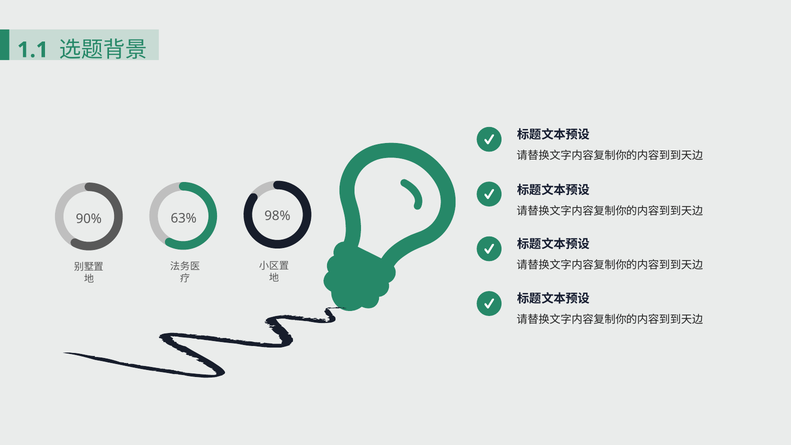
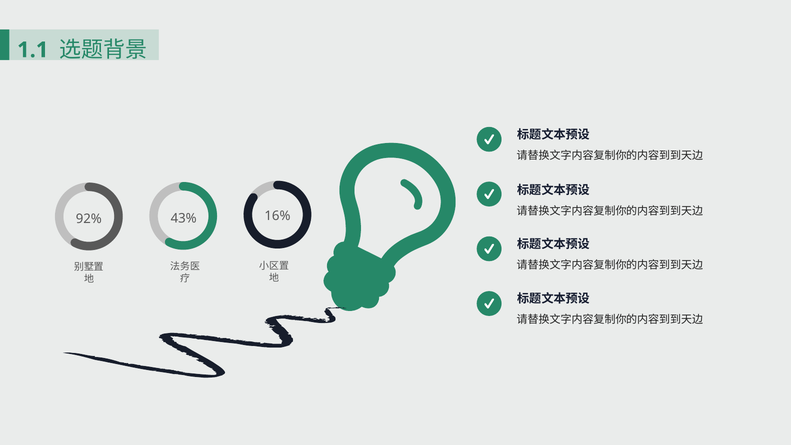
98%: 98% -> 16% (277, 216)
63%: 63% -> 43% (184, 218)
90%: 90% -> 92% (89, 219)
